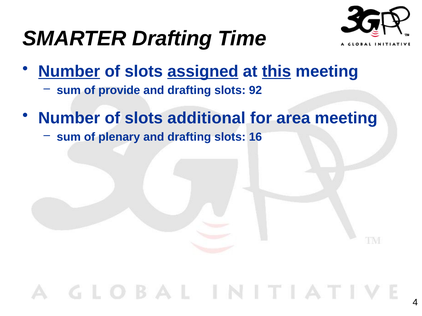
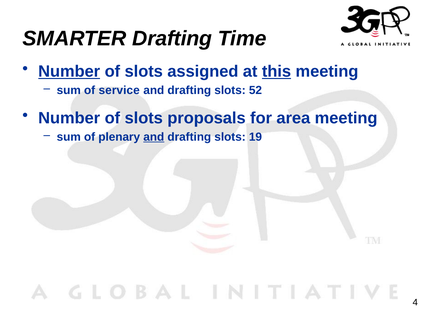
assigned underline: present -> none (203, 72)
provide: provide -> service (119, 90)
92: 92 -> 52 (255, 90)
additional: additional -> proposals (207, 118)
and underline: none -> present (154, 137)
16: 16 -> 19 (255, 137)
